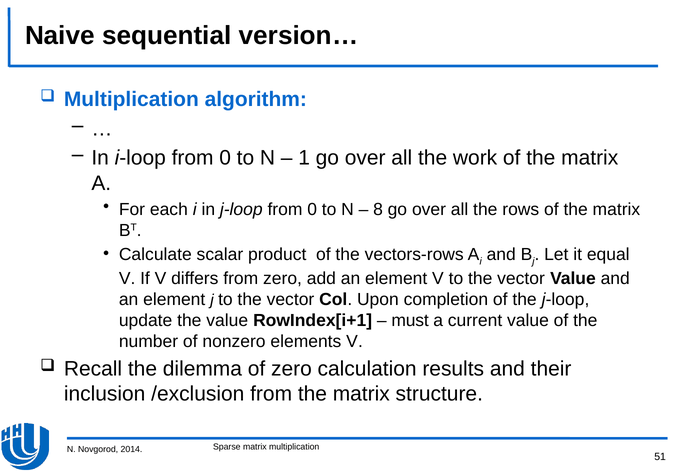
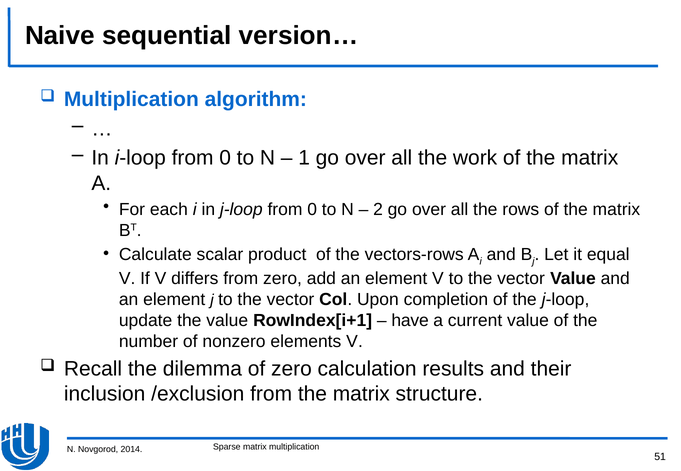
8: 8 -> 2 (378, 210)
must: must -> have (410, 321)
